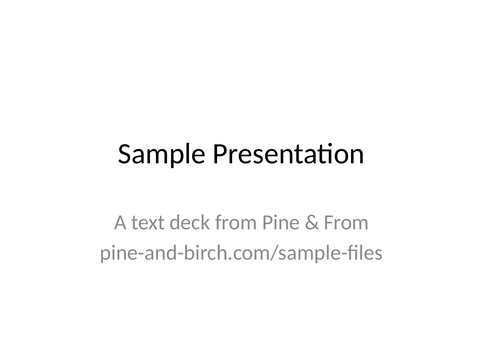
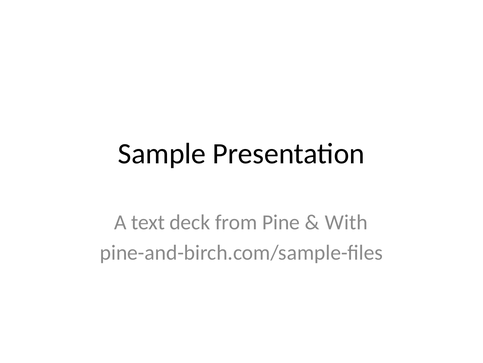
From: From -> With (346, 222)
